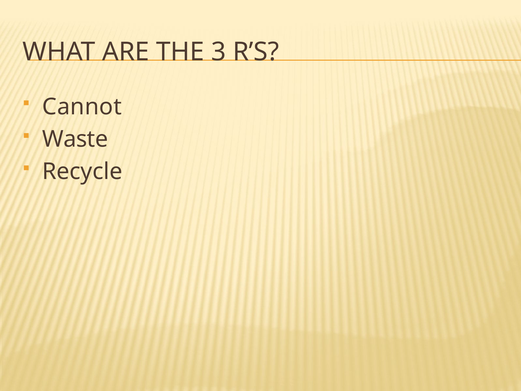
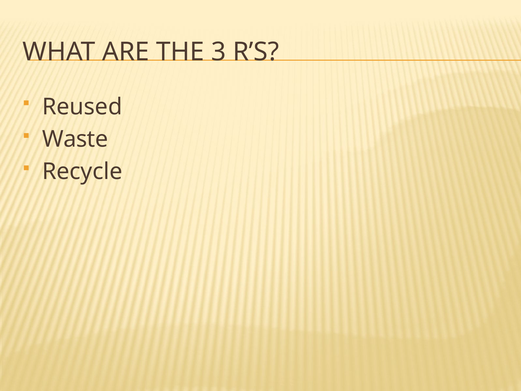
Cannot: Cannot -> Reused (82, 107)
